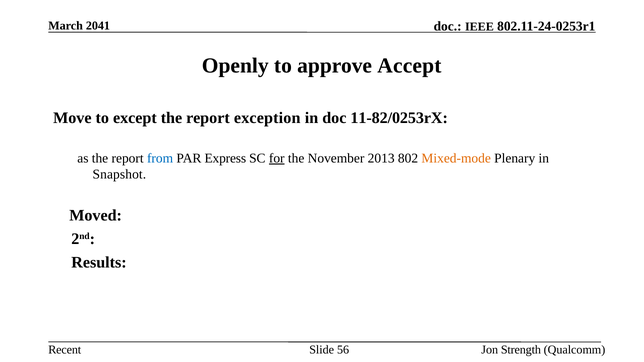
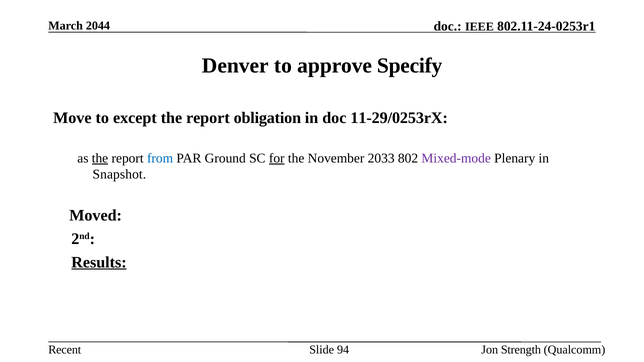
2041: 2041 -> 2044 (98, 26)
Openly: Openly -> Denver (235, 66)
Accept: Accept -> Specify (410, 66)
exception: exception -> obligation (267, 118)
11-82/0253rX: 11-82/0253rX -> 11-29/0253rX (399, 118)
the underline: none -> present (100, 158)
Express: Express -> Ground (225, 158)
2013: 2013 -> 2033 (381, 158)
Mixed-mode colour: orange -> purple (456, 158)
Results underline: none -> present (99, 262)
56: 56 -> 94 (343, 350)
